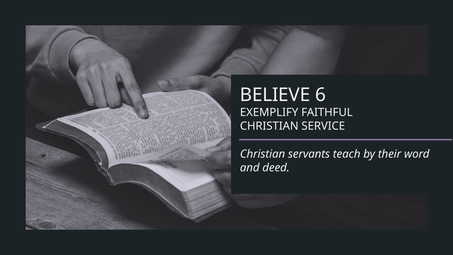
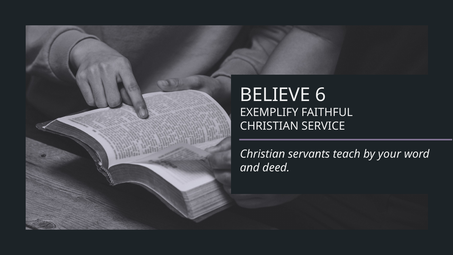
their: their -> your (389, 154)
